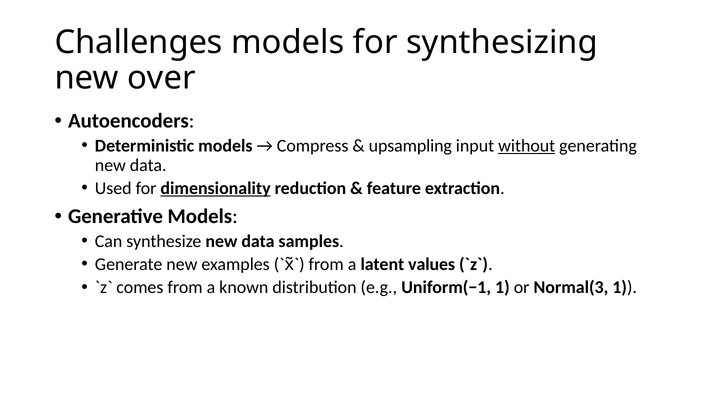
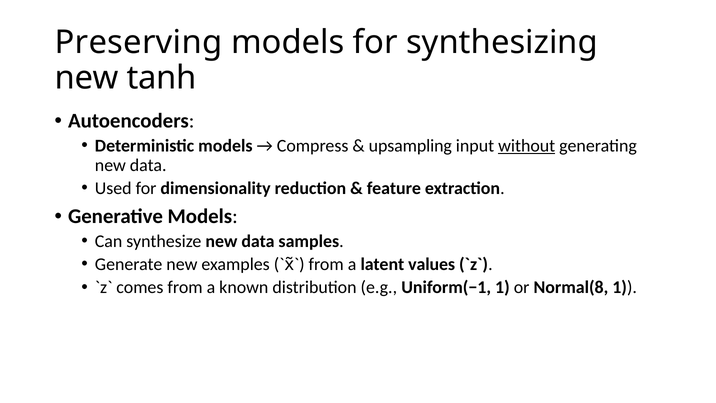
Challenges: Challenges -> Preserving (138, 42)
over: over -> tanh (162, 78)
dimensionality underline: present -> none (216, 188)
Normal(3: Normal(3 -> Normal(8 (571, 287)
